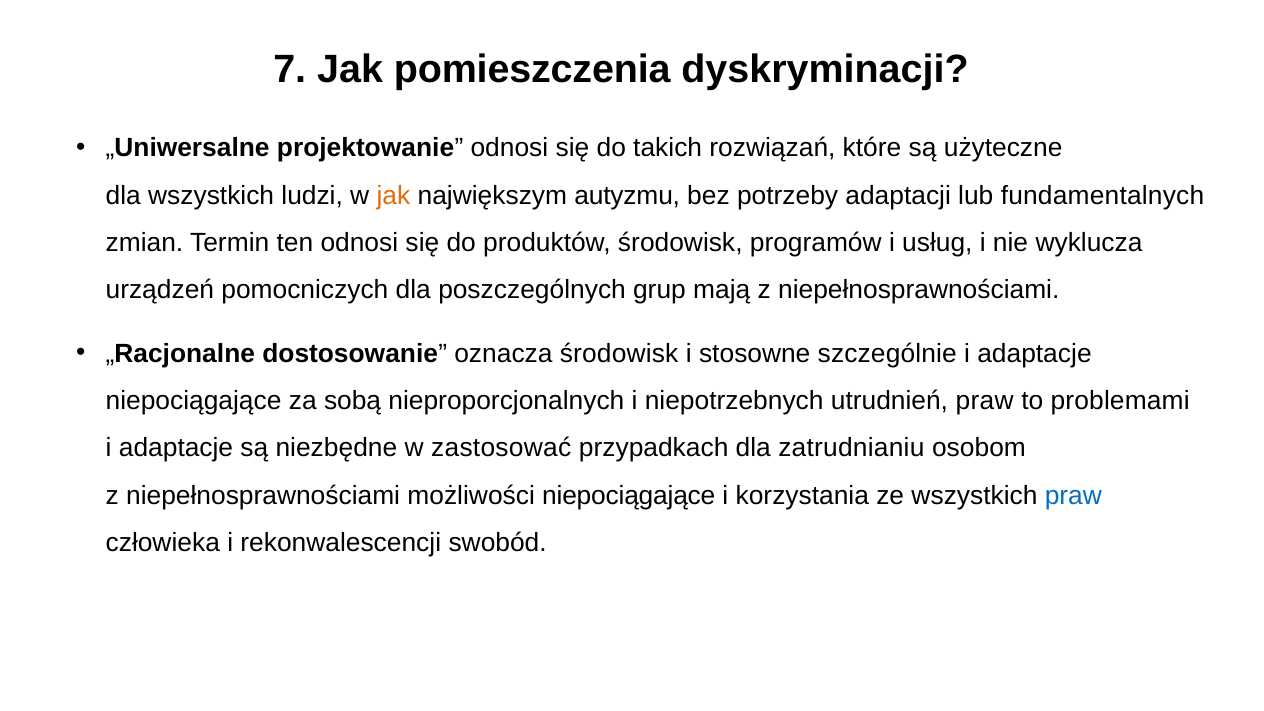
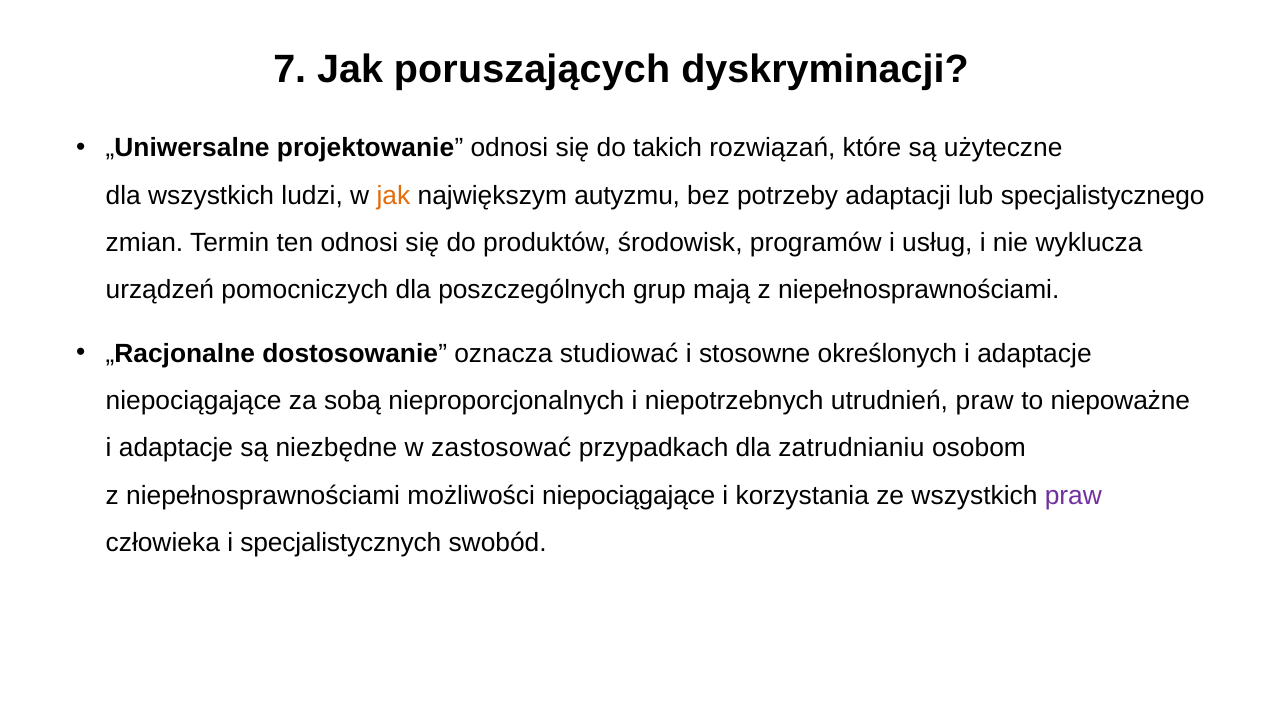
pomieszczenia: pomieszczenia -> poruszających (532, 69)
fundamentalnych: fundamentalnych -> specjalistycznego (1103, 195)
oznacza środowisk: środowisk -> studiować (619, 353)
szczególnie: szczególnie -> określonych (887, 353)
problemami: problemami -> niepoważne (1120, 401)
praw colour: blue -> purple (1073, 496)
rekonwalescencji: rekonwalescencji -> specjalistycznych (341, 543)
